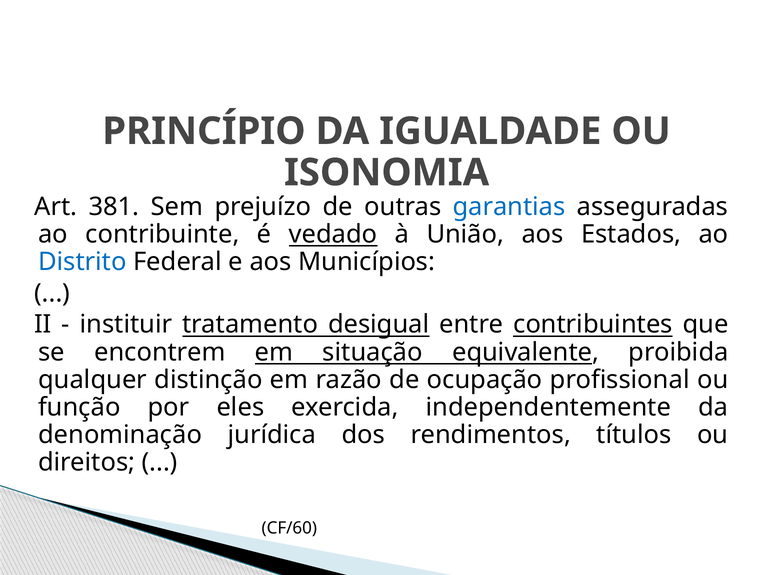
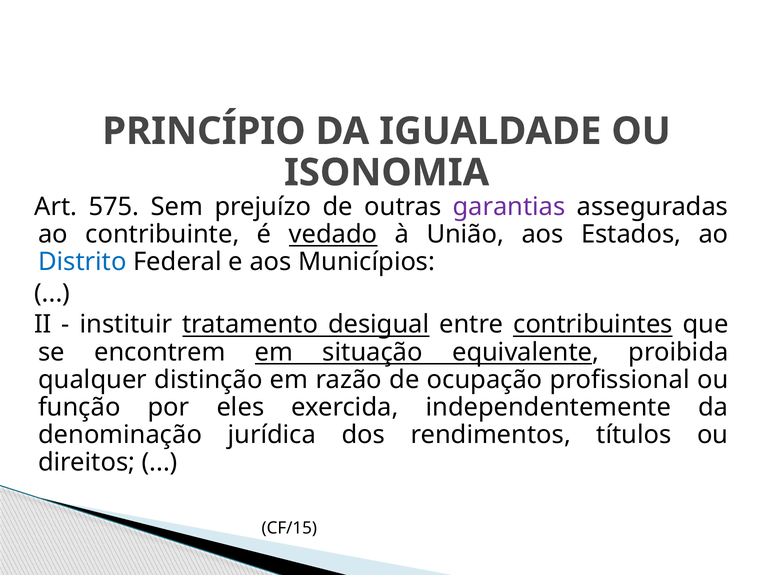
381: 381 -> 575 (114, 206)
garantias colour: blue -> purple (509, 206)
CF/60: CF/60 -> CF/15 (289, 528)
